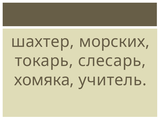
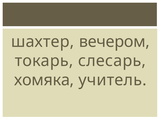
морских: морских -> вечером (114, 42)
